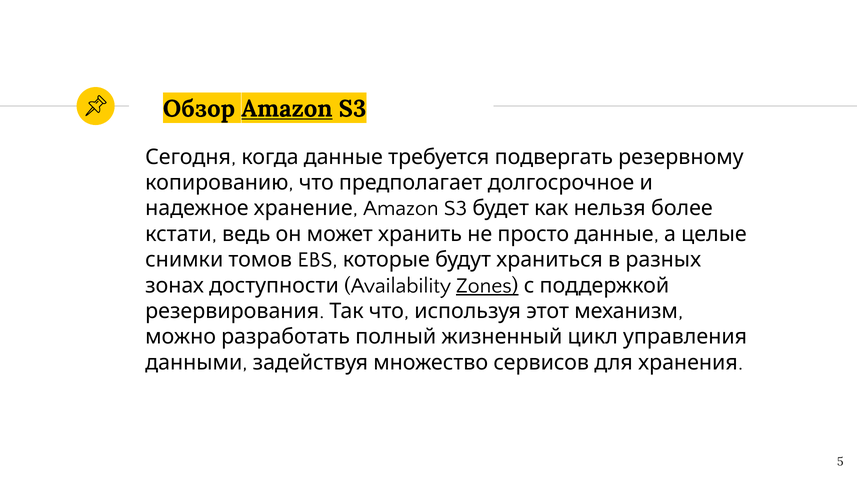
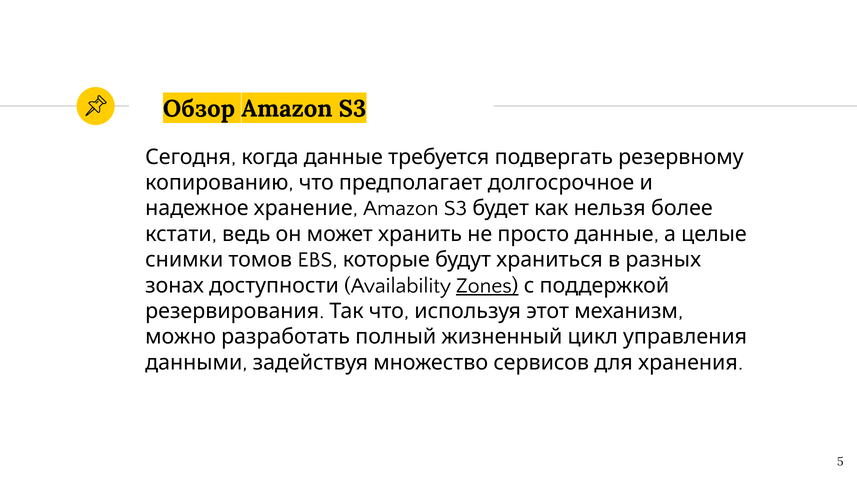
Amazon underline: present -> none (287, 109)
